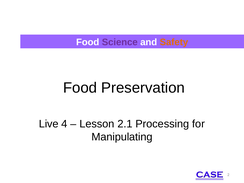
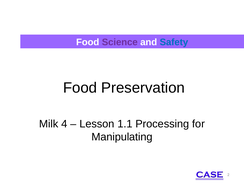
Safety colour: orange -> blue (174, 42)
Live: Live -> Milk (49, 124)
2.1: 2.1 -> 1.1 (125, 124)
